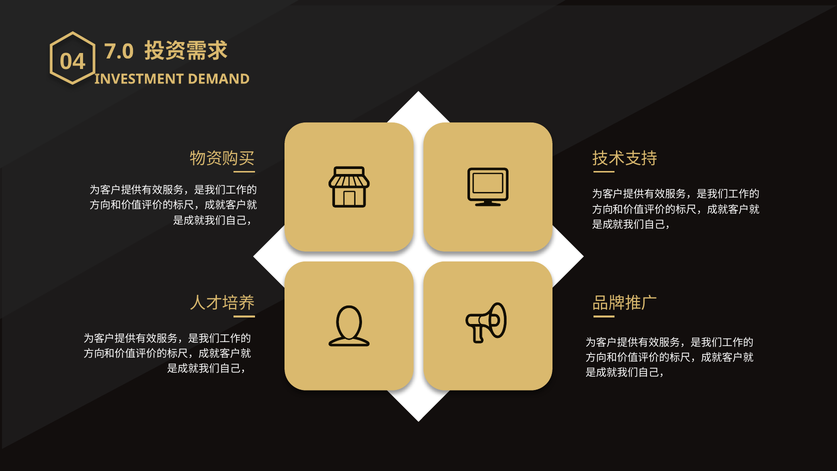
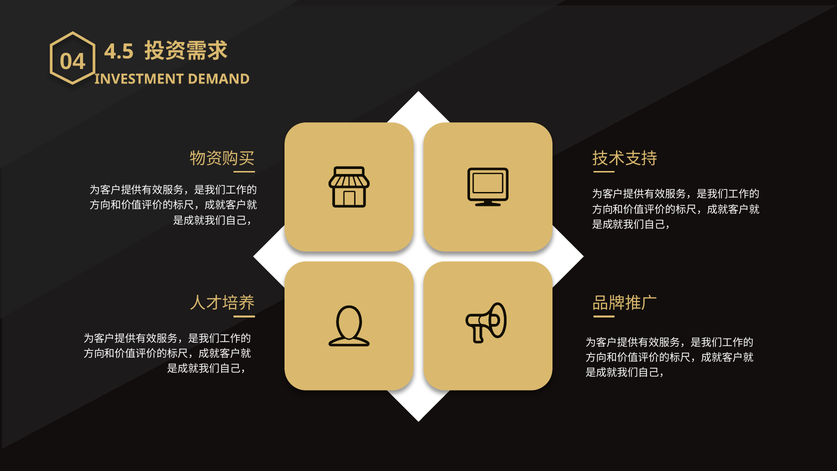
7.0: 7.0 -> 4.5 (119, 51)
